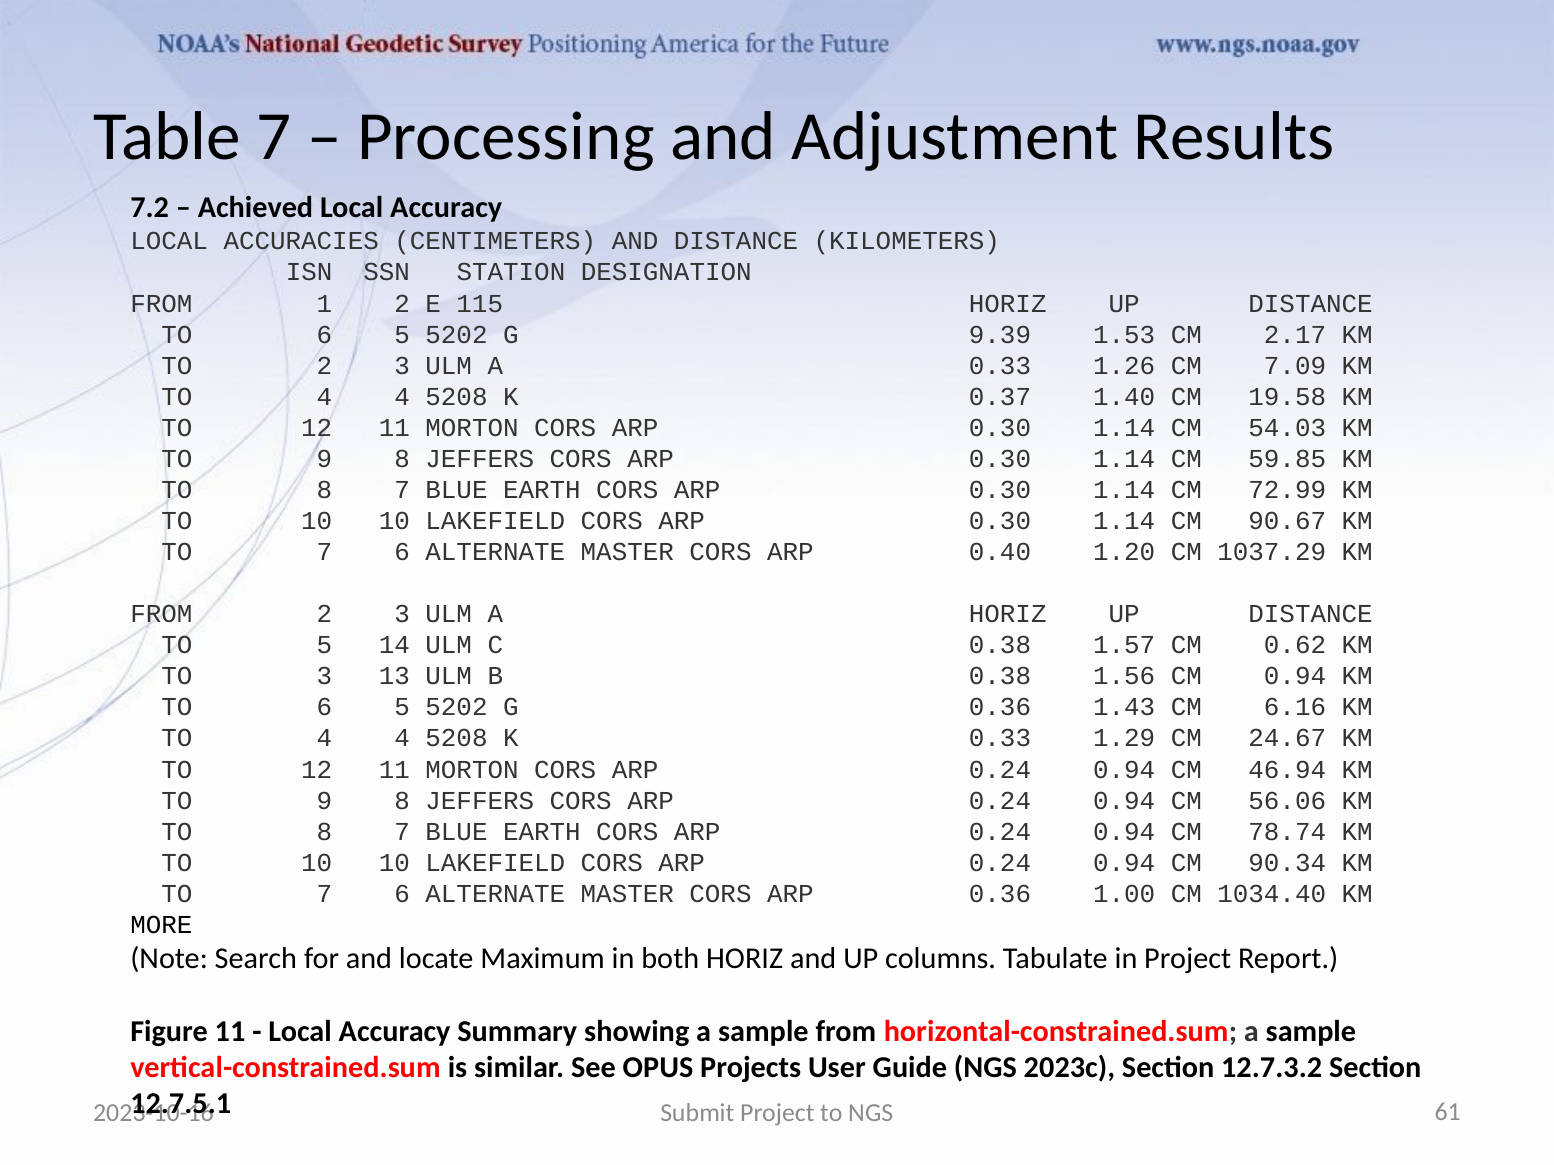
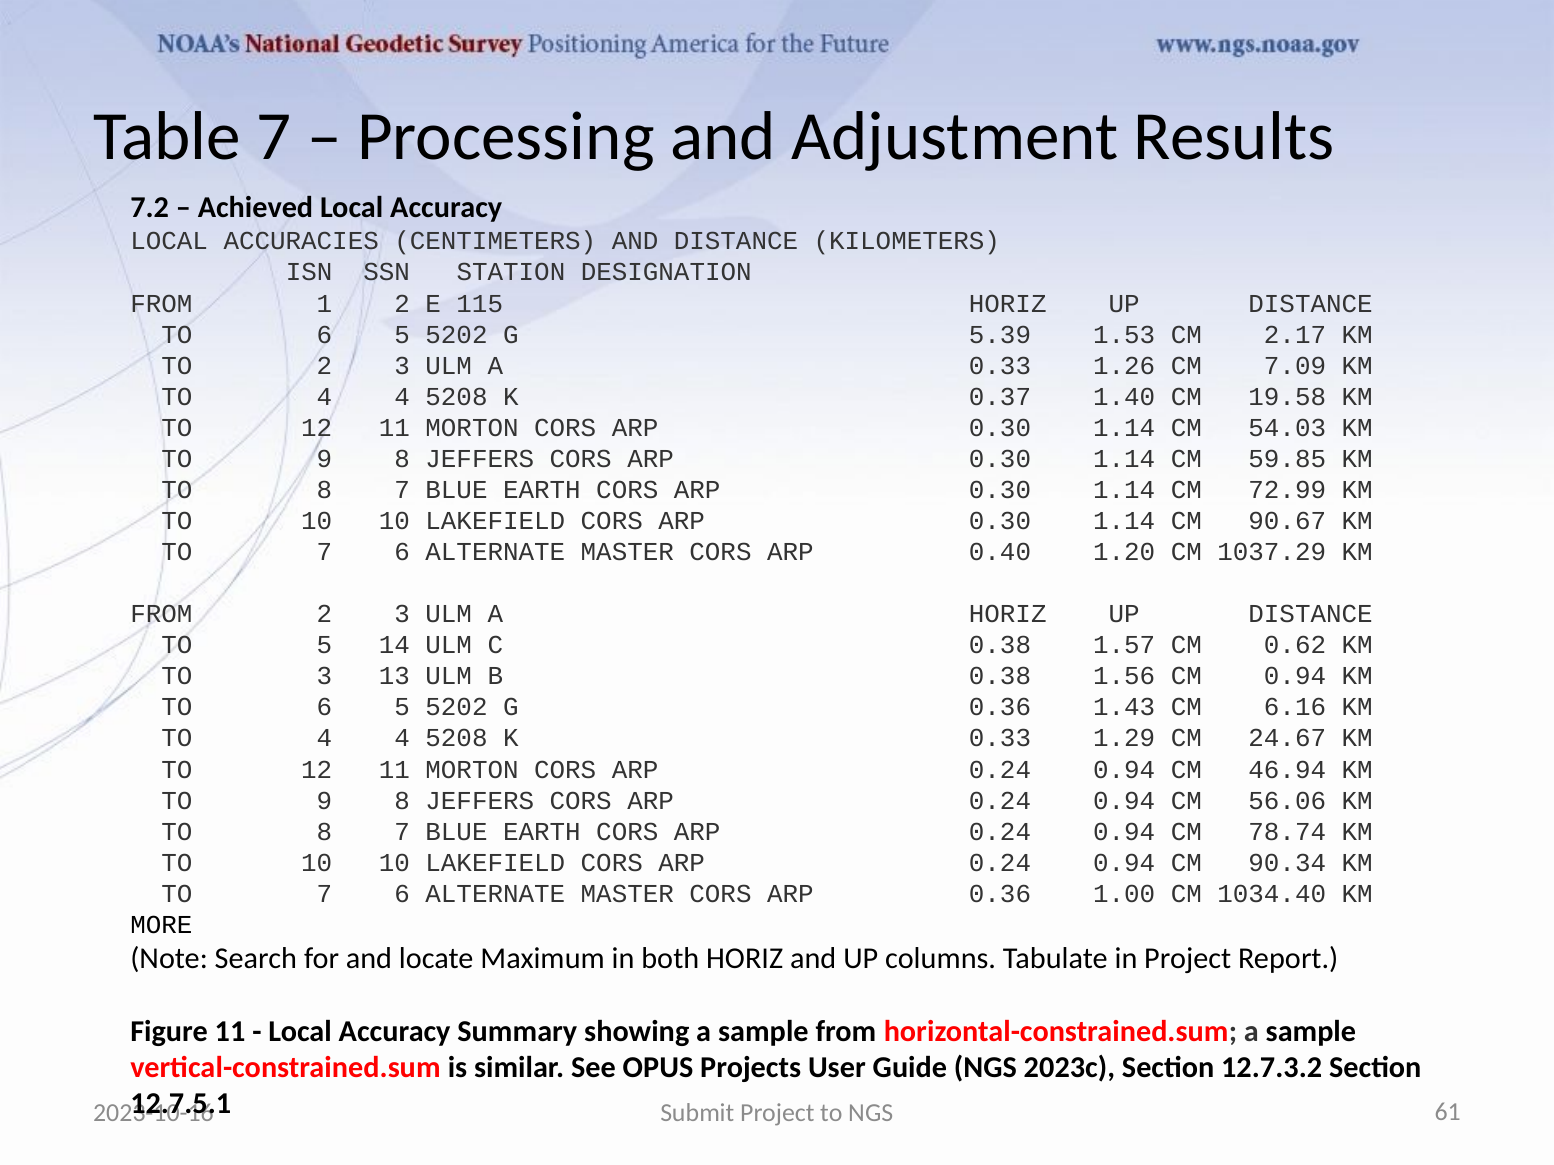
9.39: 9.39 -> 5.39 (1000, 335)
